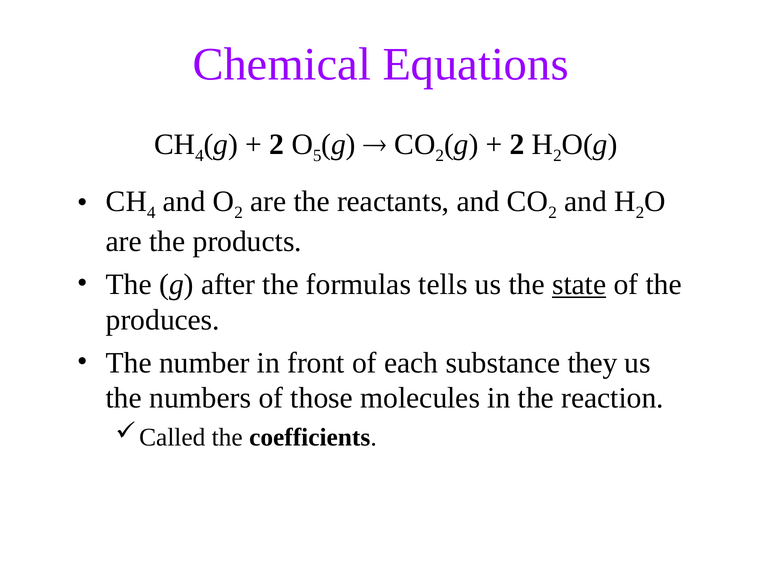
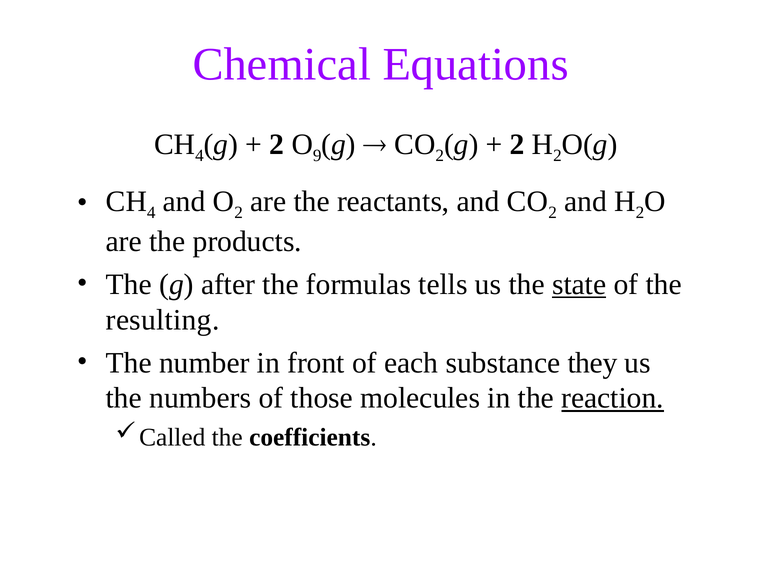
5: 5 -> 9 (317, 156)
produces: produces -> resulting (163, 320)
reaction underline: none -> present (613, 399)
